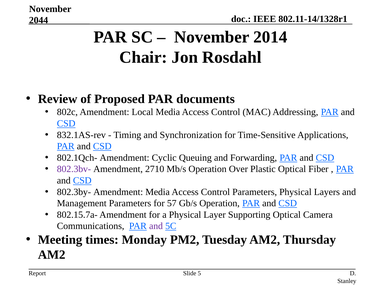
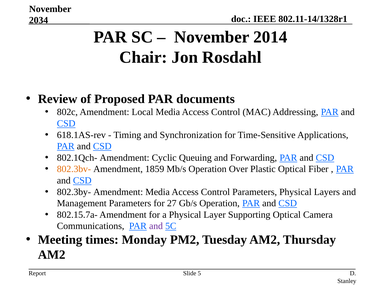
2044: 2044 -> 2034 (39, 20)
832.1AS-rev: 832.1AS-rev -> 618.1AS-rev (81, 135)
802.3bv- colour: purple -> orange (74, 170)
2710: 2710 -> 1859 (155, 170)
57: 57 -> 27 (172, 204)
